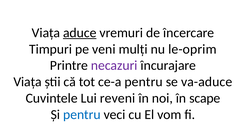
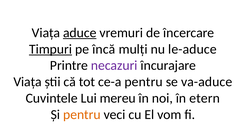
Timpuri underline: none -> present (51, 49)
veni: veni -> încă (104, 49)
le-oprim: le-oprim -> le-aduce (192, 49)
reveni: reveni -> mereu (118, 98)
scape: scape -> etern (205, 98)
pentru colour: blue -> orange (82, 115)
